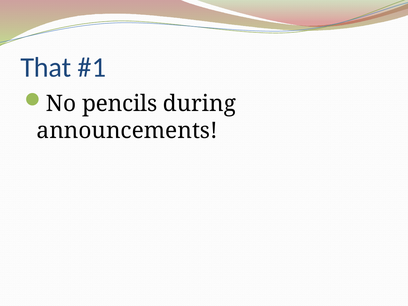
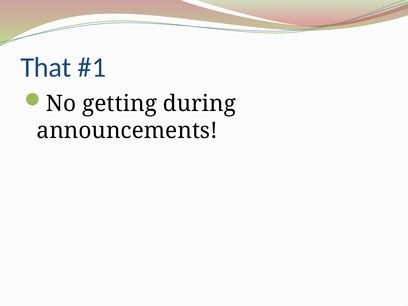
pencils: pencils -> getting (120, 104)
